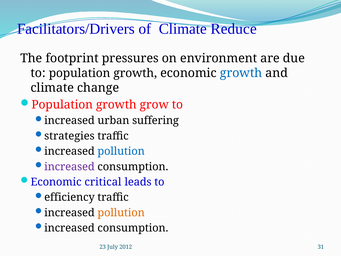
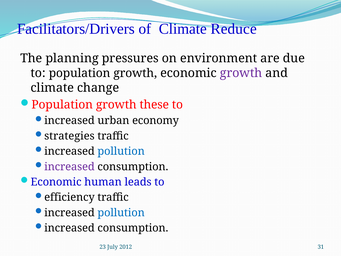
footprint: footprint -> planning (72, 58)
growth colour: blue -> purple (241, 73)
grow: grow -> these (154, 105)
suffering: suffering -> economy (156, 121)
critical: critical -> human (103, 182)
pollution colour: orange -> blue (121, 212)
